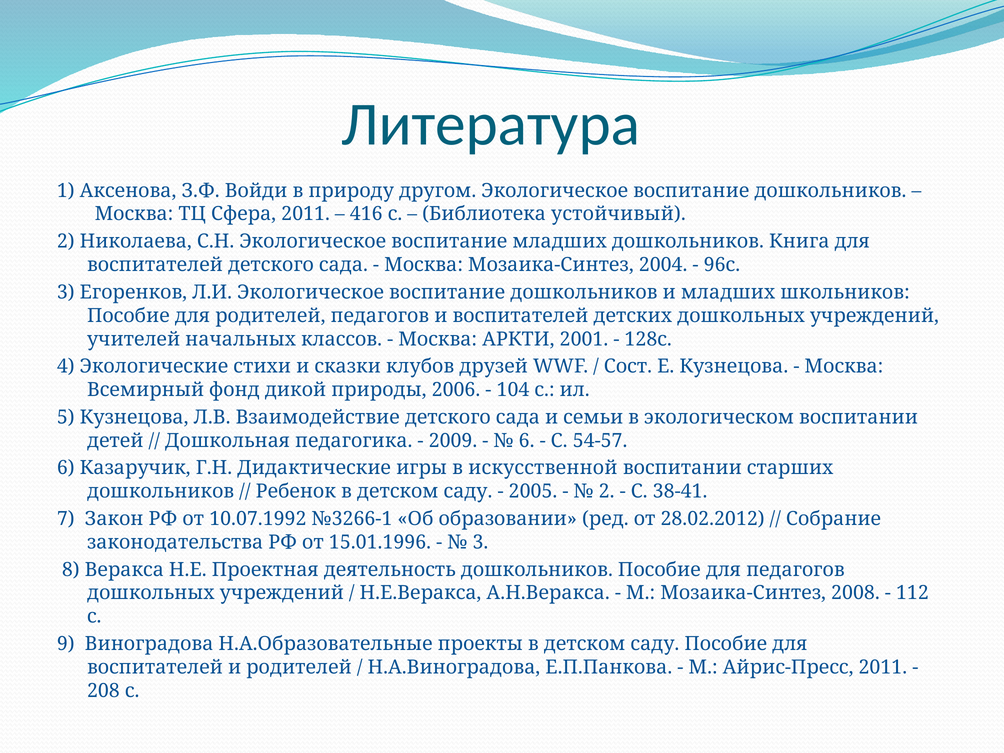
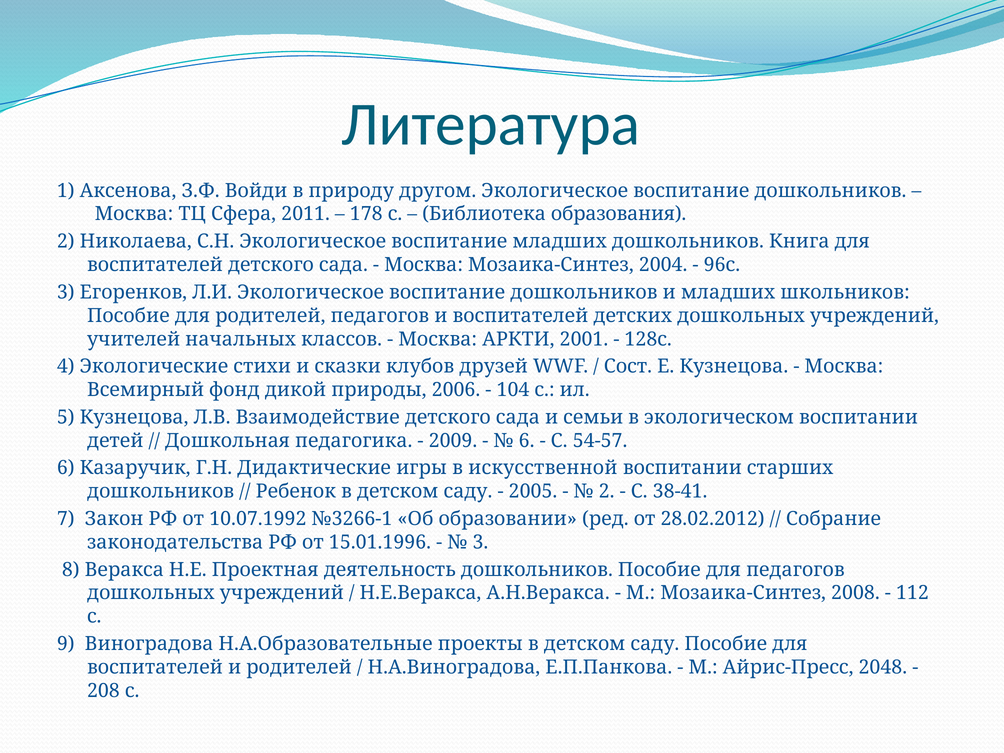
416: 416 -> 178 (366, 214)
устойчивый: устойчивый -> образования (619, 214)
Айрис-Пресс 2011: 2011 -> 2048 (883, 667)
